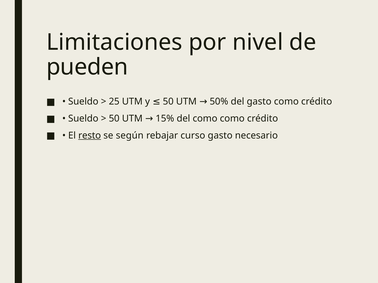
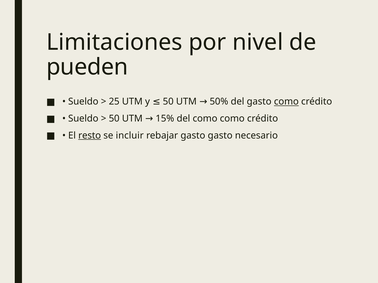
como underline: none -> present (286, 102)
según: según -> incluir (130, 136)
rebajar curso: curso -> gasto (193, 136)
